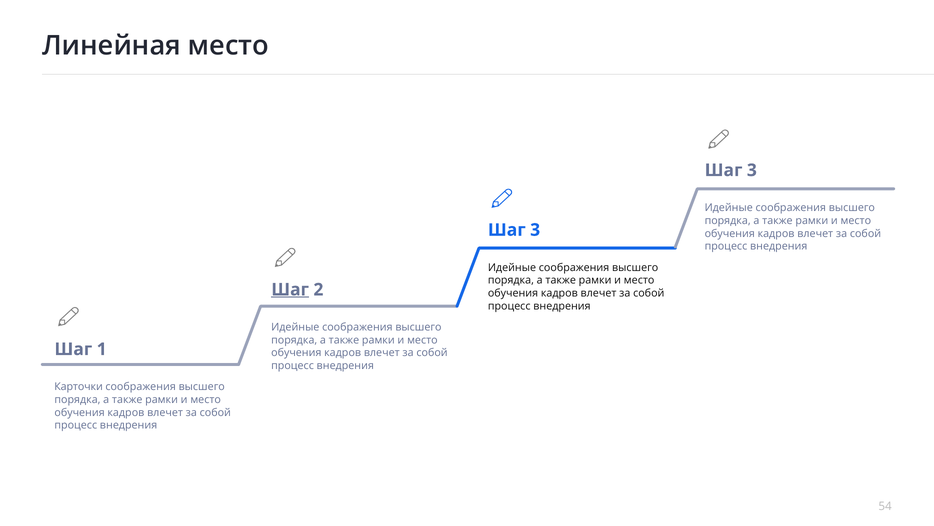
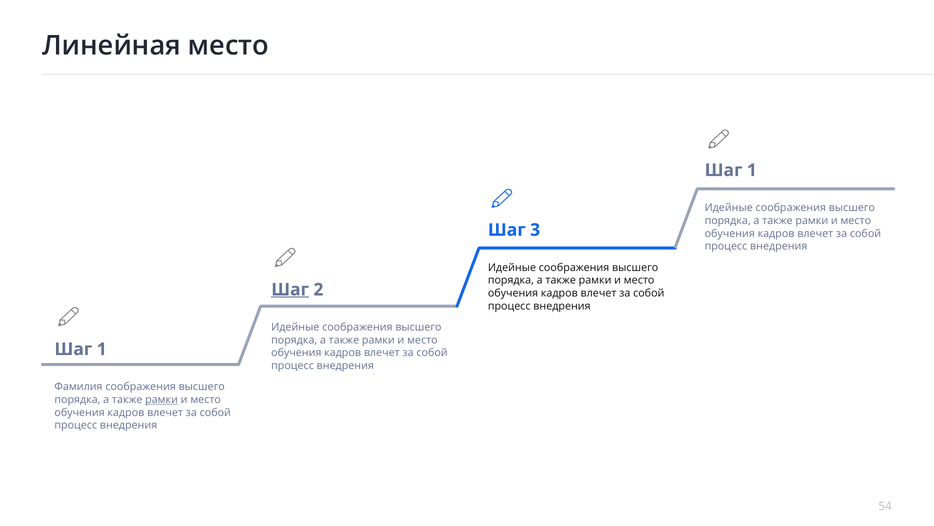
3: 3 -> 1 (752, 170)
Карточки: Карточки -> Фамилия (79, 386)
рамки underline: none -> present (162, 399)
